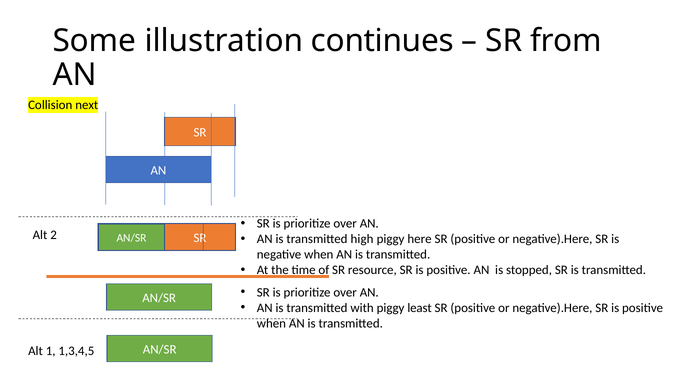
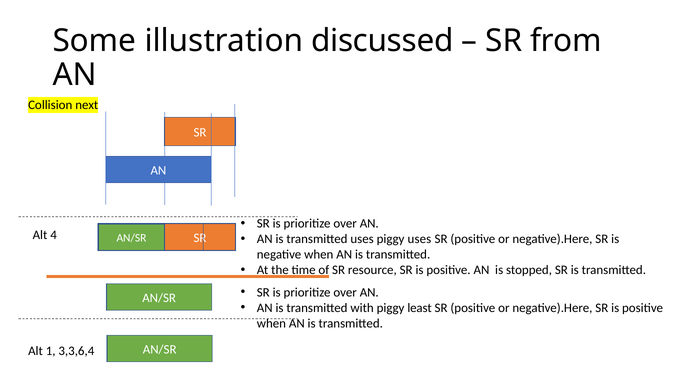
continues: continues -> discussed (382, 41)
2: 2 -> 4 (54, 235)
transmitted high: high -> uses (362, 239)
piggy here: here -> uses (419, 239)
1,3,4,5: 1,3,4,5 -> 3,3,6,4 (76, 351)
